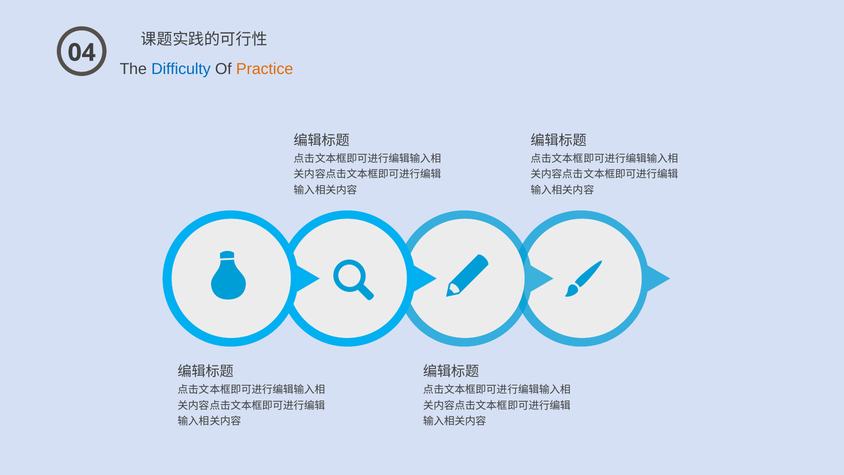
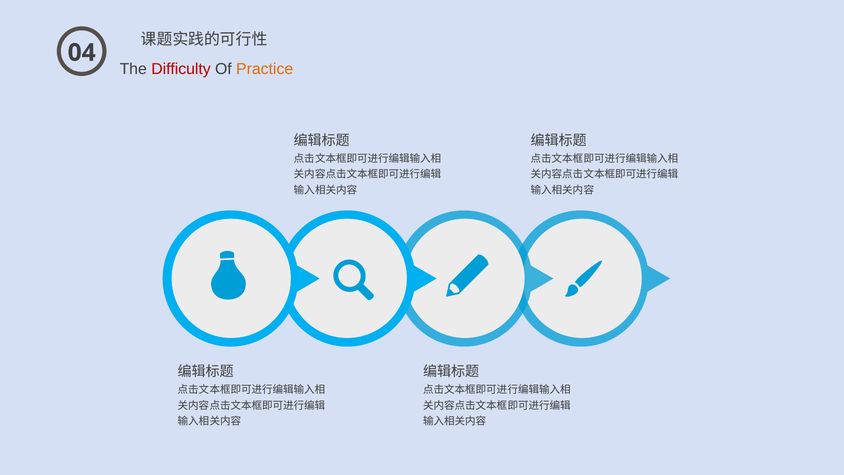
Difficulty colour: blue -> red (181, 69)
